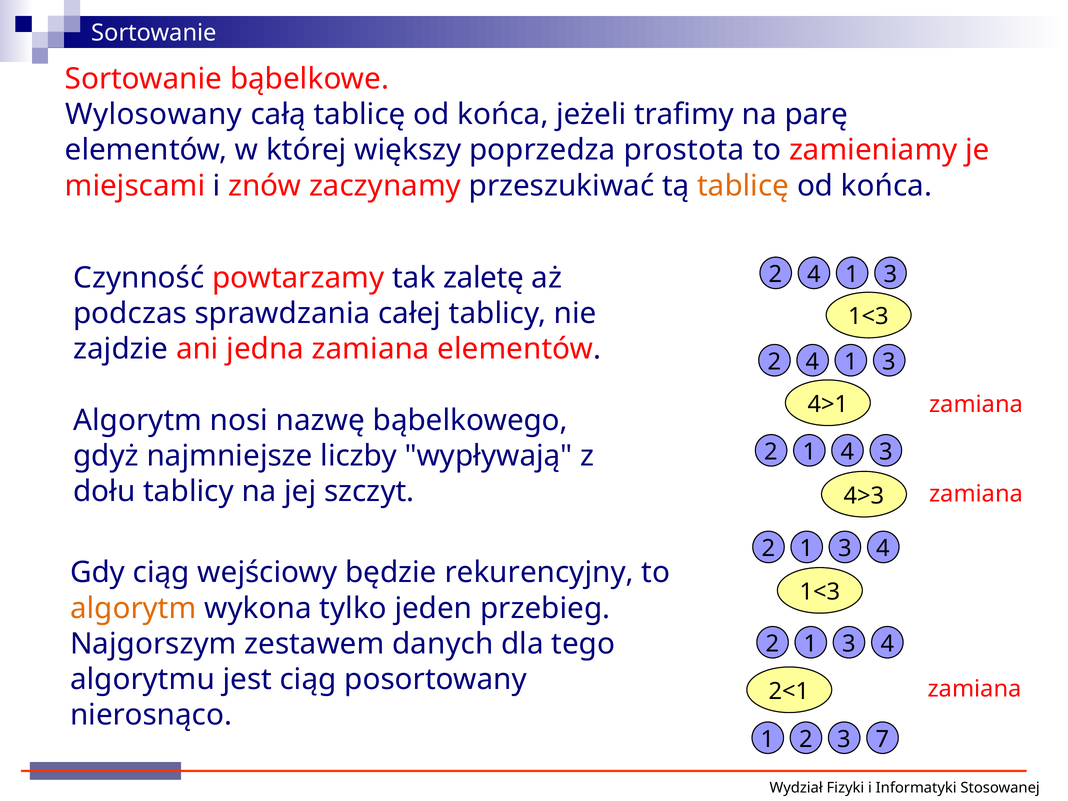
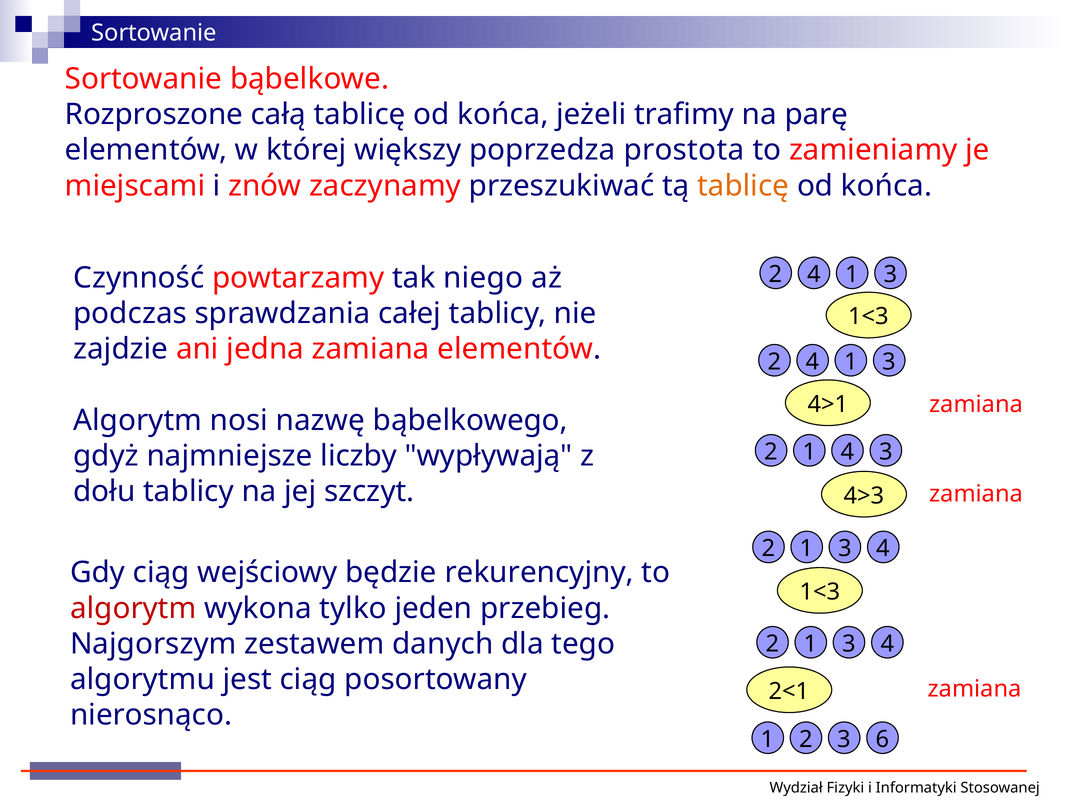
Wylosowany: Wylosowany -> Rozproszone (154, 115)
zaletę: zaletę -> niego (483, 278)
algorytm colour: orange -> red (133, 608)
7: 7 -> 6 (883, 739)
